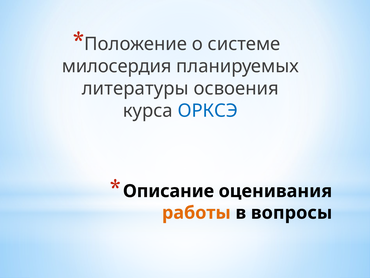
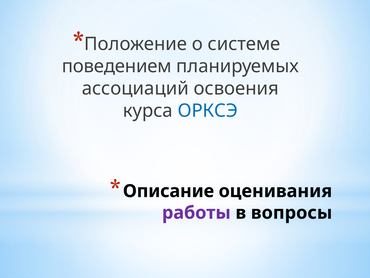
милосердия: милосердия -> поведением (117, 66)
литературы: литературы -> ассоциаций (135, 88)
работы colour: orange -> purple (196, 212)
